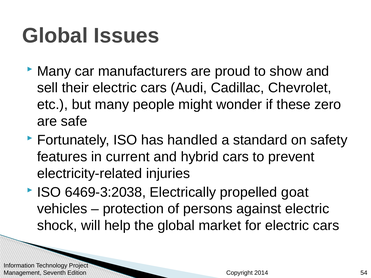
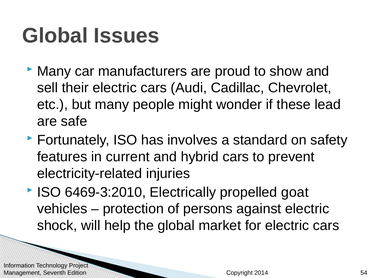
zero: zero -> lead (328, 105)
handled: handled -> involves (193, 140)
6469-3:2038: 6469-3:2038 -> 6469-3:2010 (105, 192)
